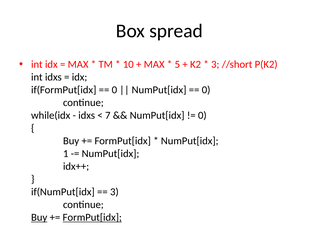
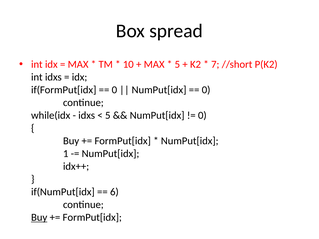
3: 3 -> 7 (215, 65)
7: 7 -> 5 (108, 116)
3: 3 -> 6 (114, 192)
FormPut[idx underline: present -> none (92, 218)
